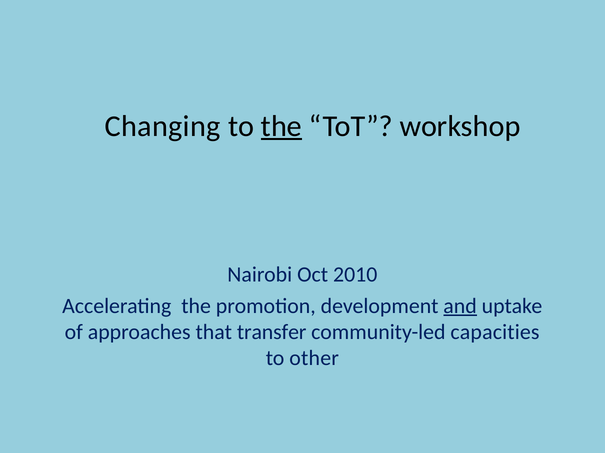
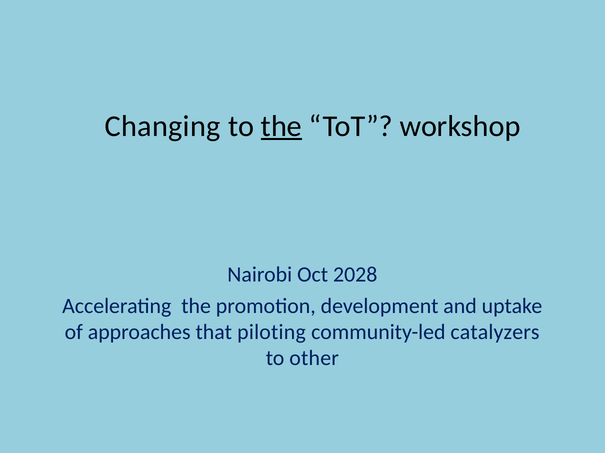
2010: 2010 -> 2028 (355, 275)
and underline: present -> none (460, 306)
transfer: transfer -> piloting (272, 333)
capacities: capacities -> catalyzers (495, 333)
